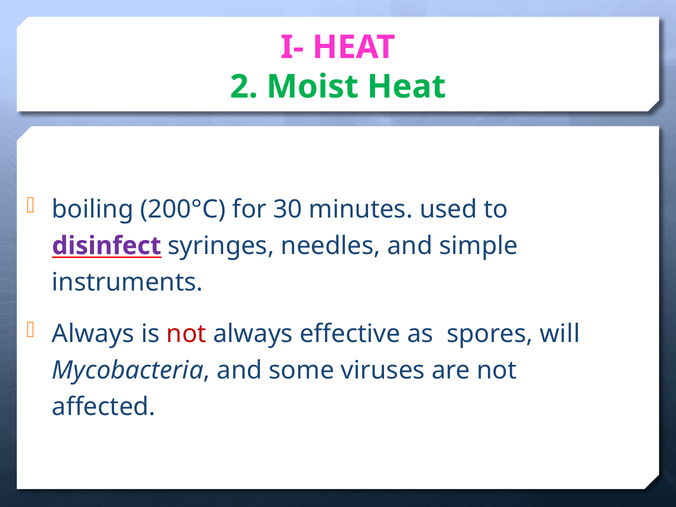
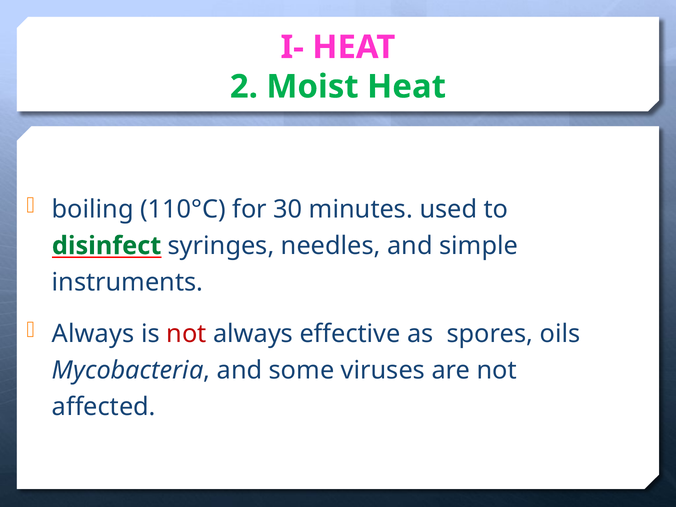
200°C: 200°C -> 110°C (183, 209)
disinfect colour: purple -> green (107, 246)
will: will -> oils (560, 334)
